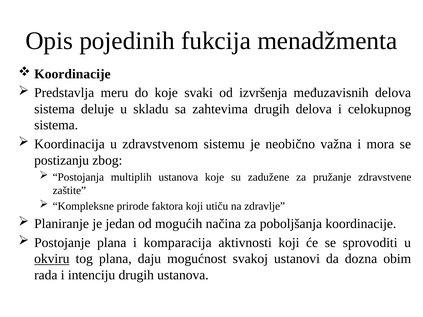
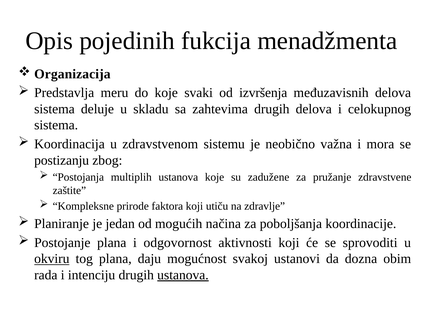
Koordinacije: Koordinacije -> Organizacija (72, 74)
komparacija: komparacija -> odgovornost (178, 243)
ustanova underline: none -> present (183, 275)
